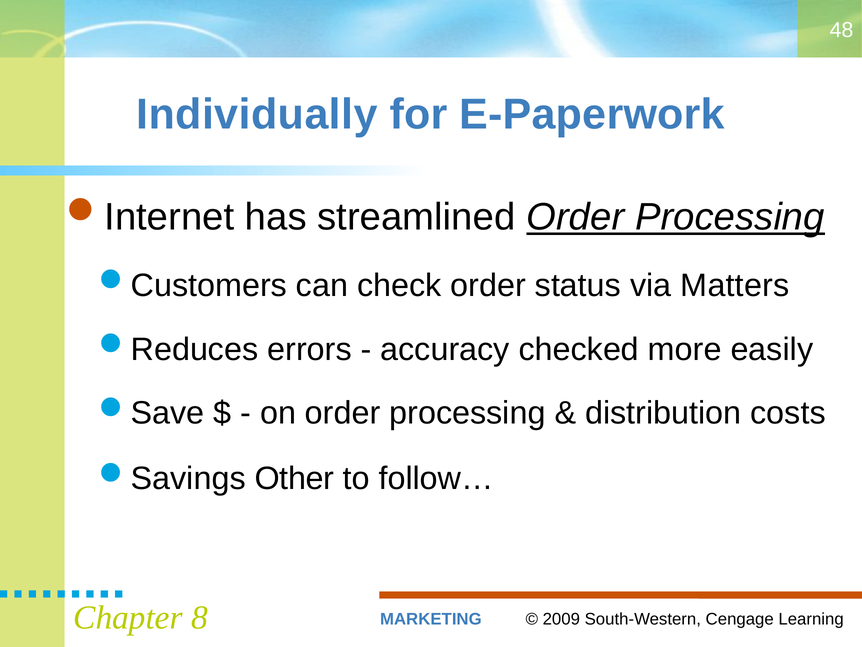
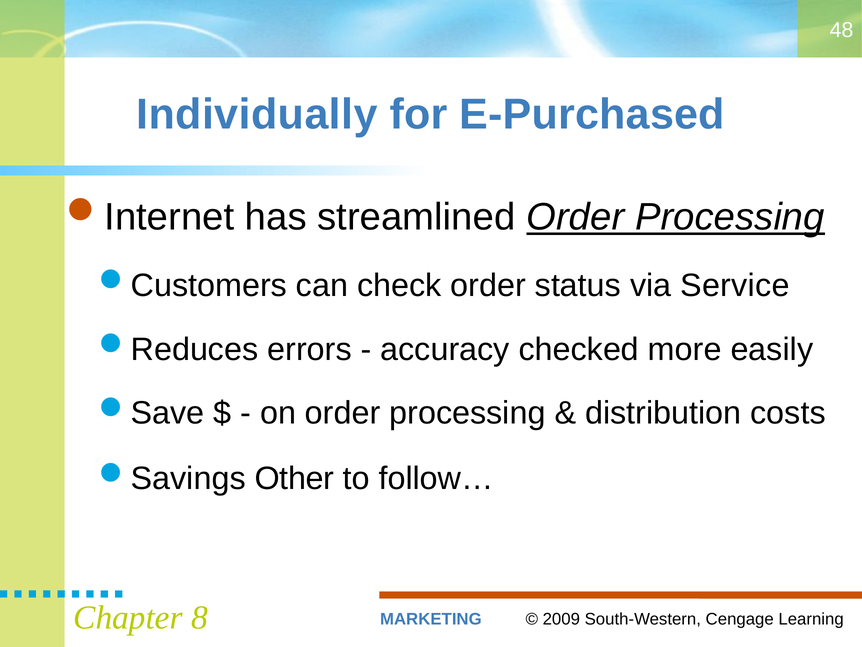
E-Paperwork: E-Paperwork -> E-Purchased (592, 114)
Matters: Matters -> Service (735, 285)
